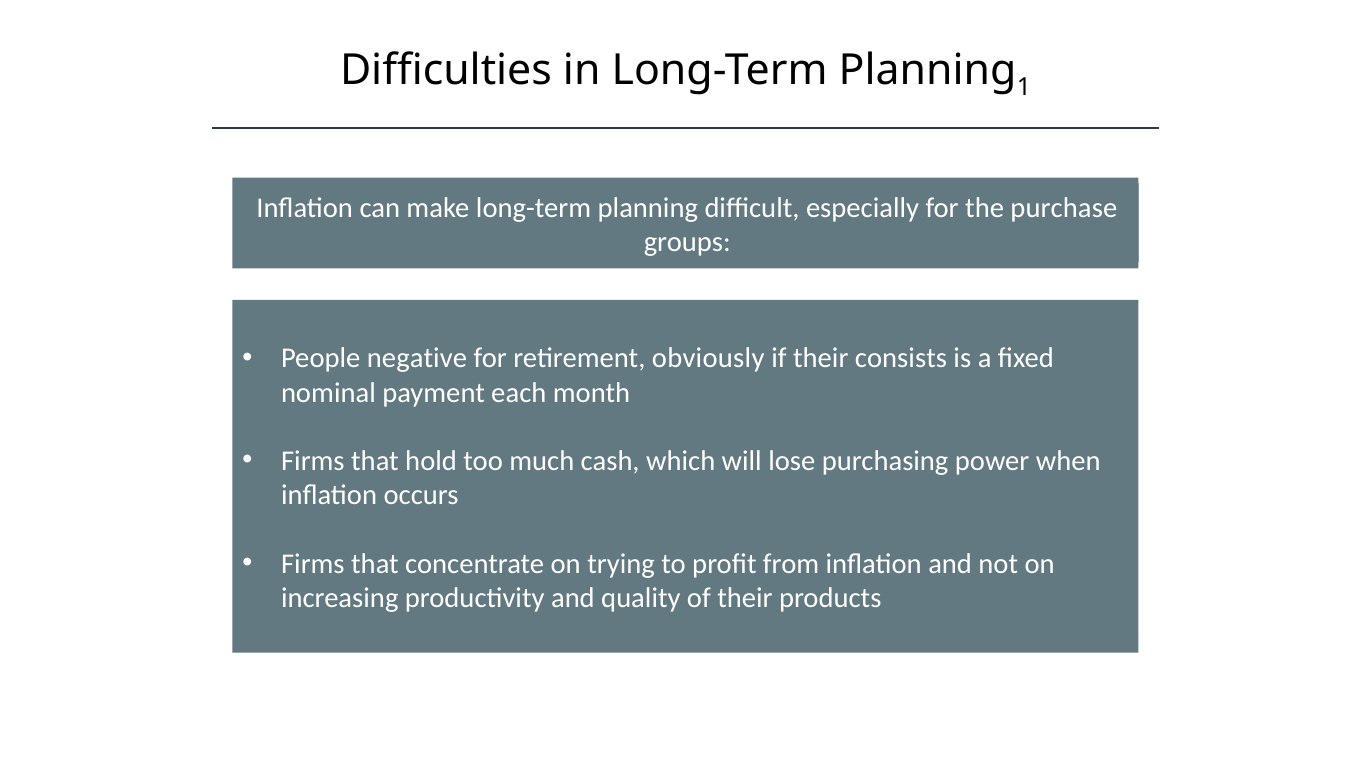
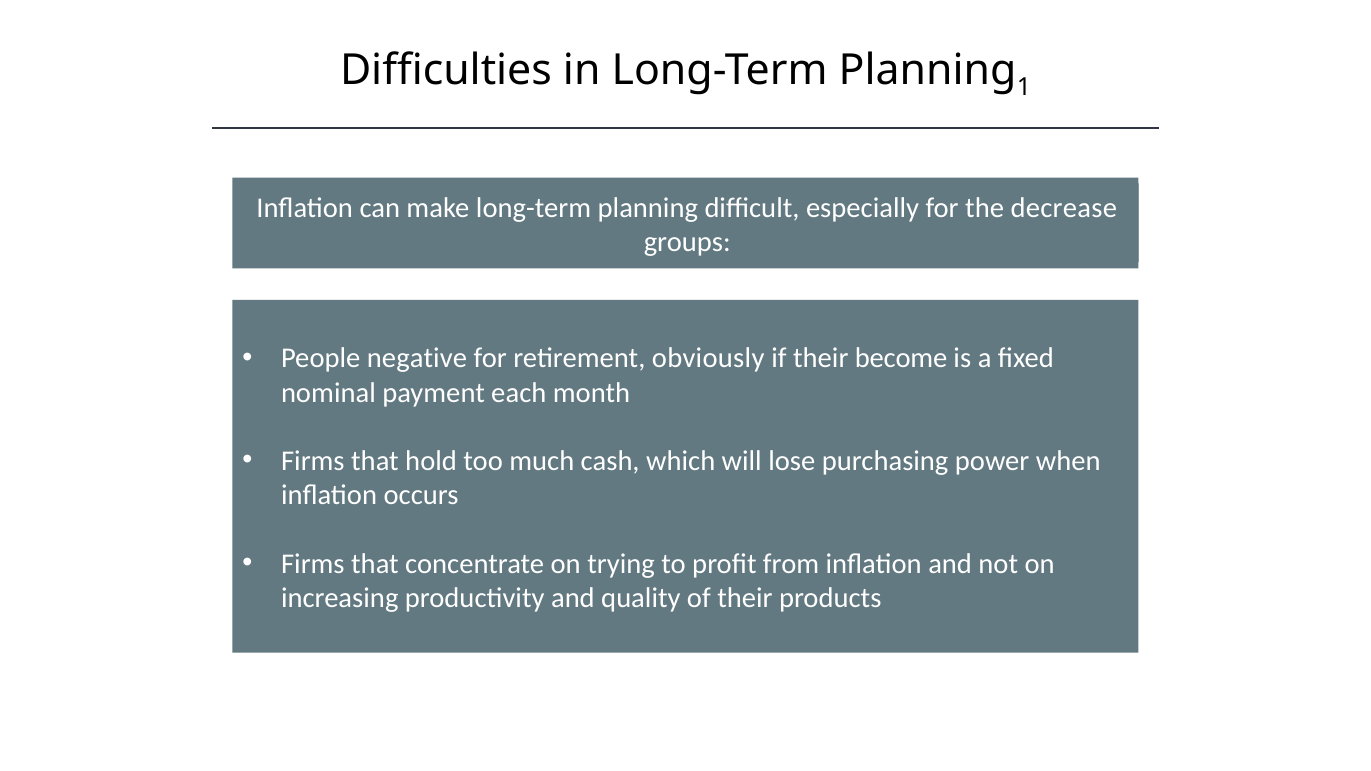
purchase: purchase -> decrease (1064, 208)
consists: consists -> become (901, 358)
